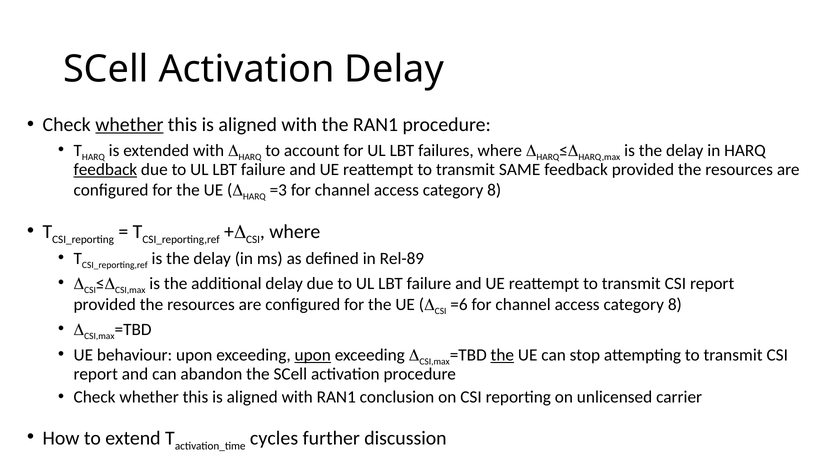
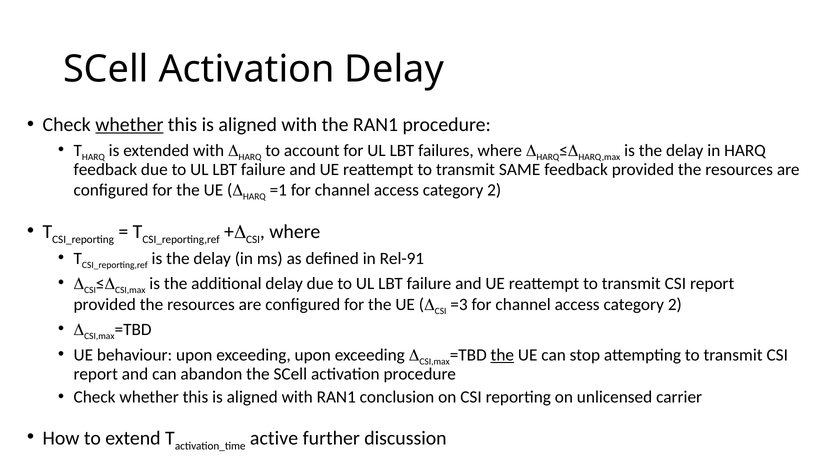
feedback underline: present -> none (105, 170)
=3: =3 -> =1 (278, 190)
8: 8 -> 2 (494, 190)
Rel-89: Rel-89 -> Rel-91 (402, 259)
=6: =6 -> =3 (459, 305)
8: 8 -> 2 (675, 305)
upon underline: present -> none (313, 355)
cycles: cycles -> active (274, 438)
